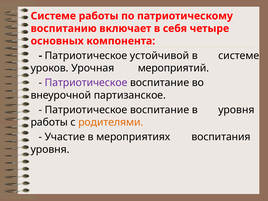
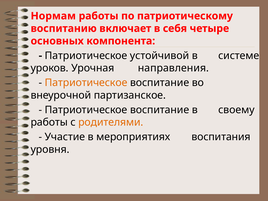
Системе: Системе -> Нормам (53, 16)
мероприятий: мероприятий -> направления (173, 68)
Патриотическое colour: purple -> orange (86, 83)
в уровня: уровня -> своему (236, 110)
